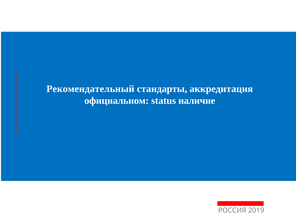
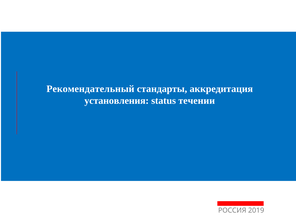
официальном: официальном -> установления (117, 101)
наличие: наличие -> течении (197, 101)
